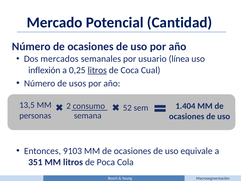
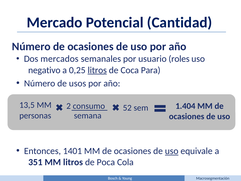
línea: línea -> roles (179, 59)
inflexión: inflexión -> negativo (44, 70)
Cual: Cual -> Para (151, 70)
9103: 9103 -> 1401 (73, 151)
uso underline: none -> present (172, 151)
